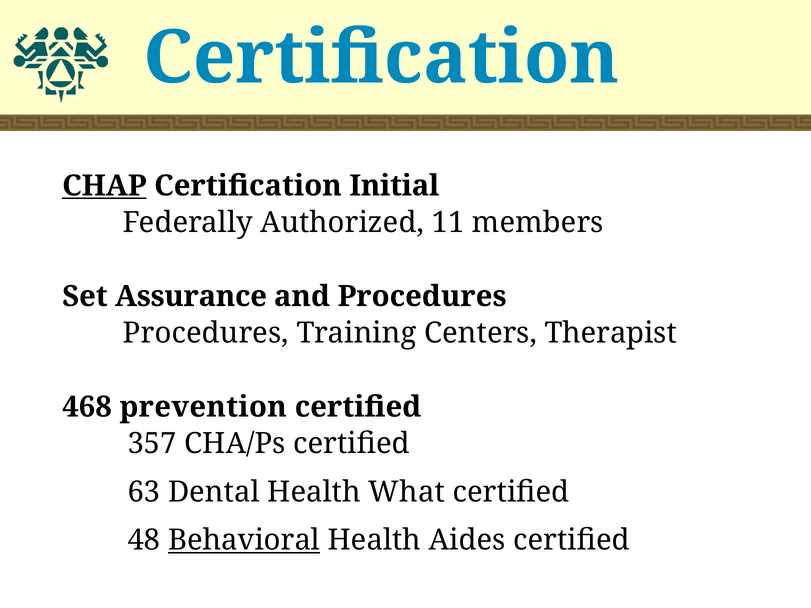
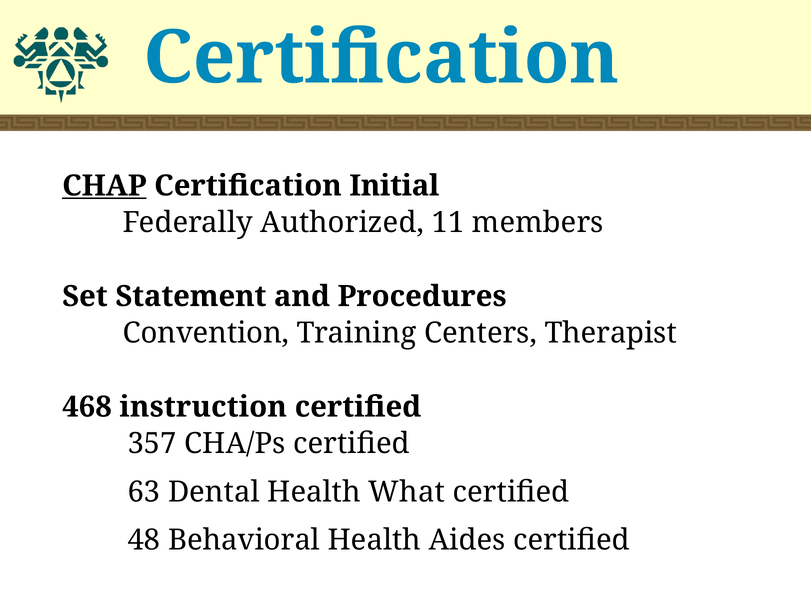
Assurance: Assurance -> Statement (191, 296)
Procedures: Procedures -> Convention (206, 333)
prevention: prevention -> instruction (203, 407)
Behavioral underline: present -> none (244, 540)
